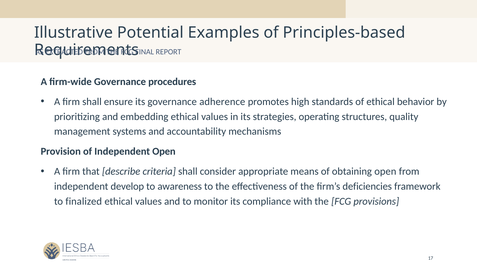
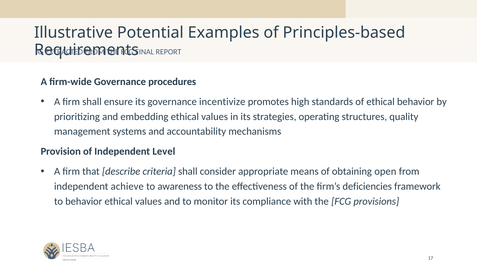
adherence: adherence -> incentivize (222, 102)
Independent Open: Open -> Level (164, 152)
develop: develop -> achieve (127, 187)
to finalized: finalized -> behavior (84, 202)
